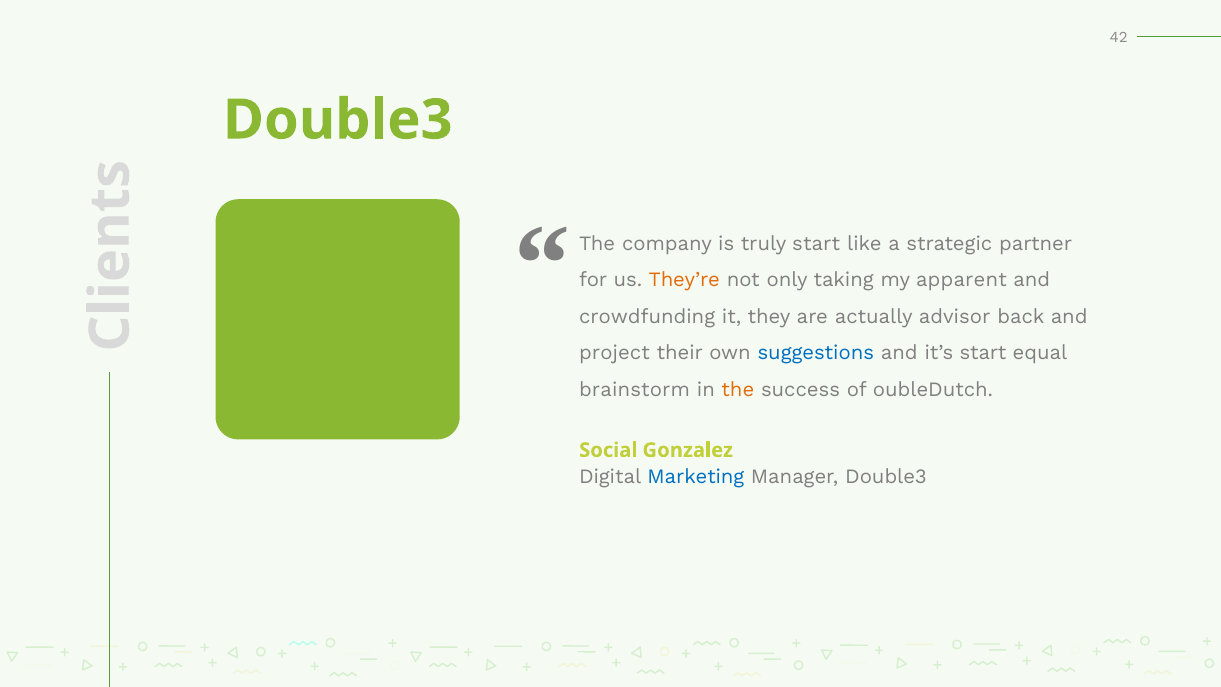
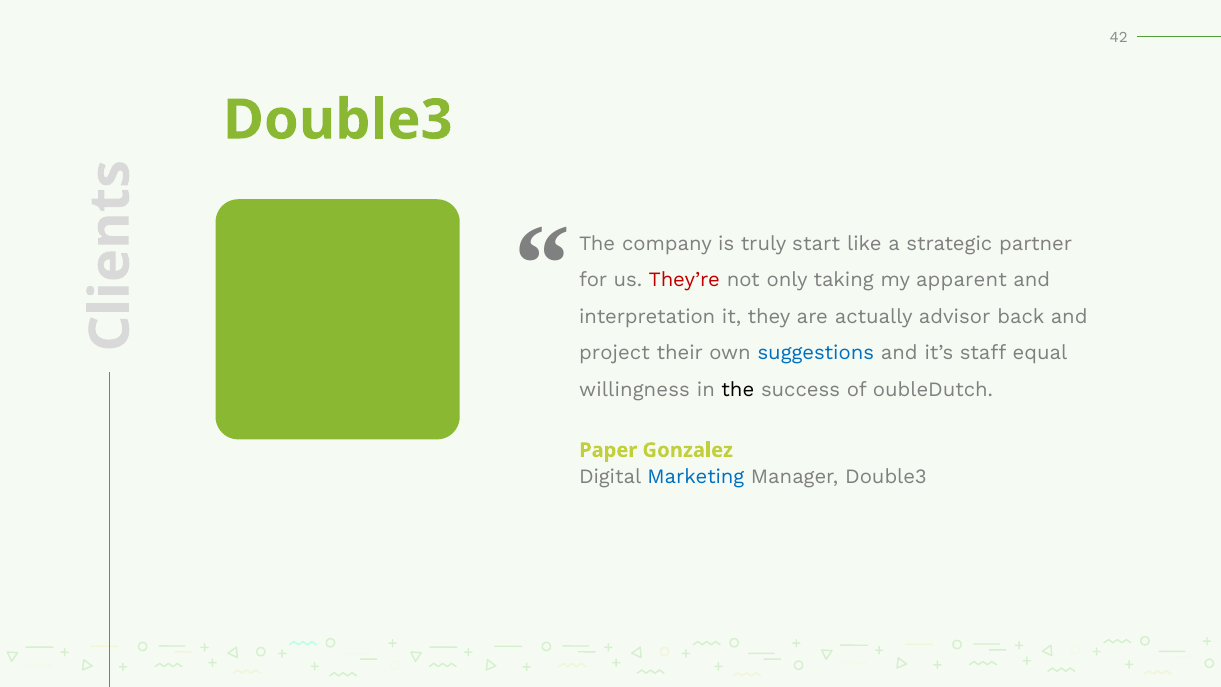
They’re colour: orange -> red (684, 280)
crowdfunding: crowdfunding -> interpretation (647, 317)
it’s start: start -> staff (983, 353)
brainstorm: brainstorm -> willingness (635, 390)
the colour: orange -> black (738, 390)
Social: Social -> Paper (608, 450)
